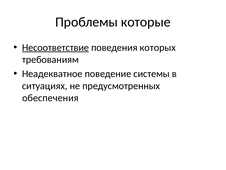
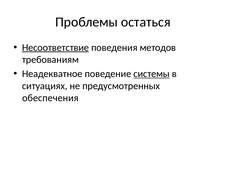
которые: которые -> остаться (146, 22)
которых: которых -> методов (158, 47)
системы underline: none -> present (152, 74)
